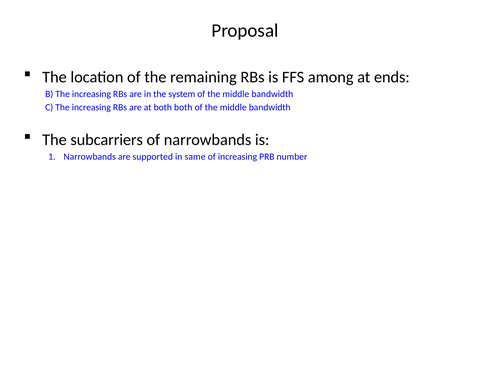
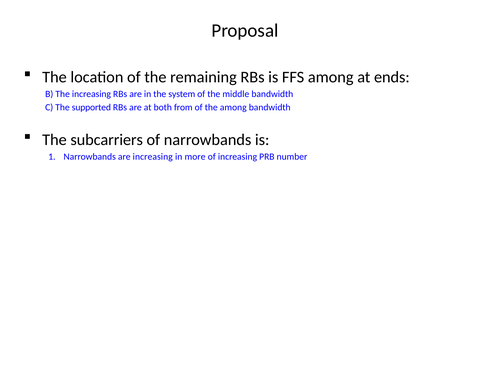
C The increasing: increasing -> supported (91, 108)
both both: both -> from (183, 108)
middle: middle -> among (233, 108)
are supported: supported -> increasing (153, 157)
same: same -> more (195, 157)
